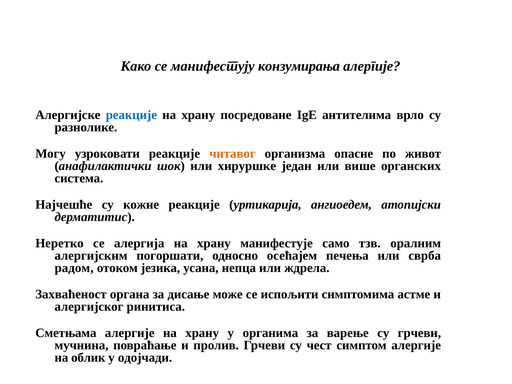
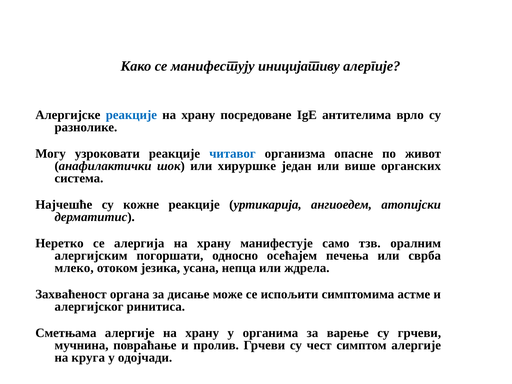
конзумирања: конзумирања -> иницијативу (299, 66)
читавог colour: orange -> blue (232, 154)
радом: радом -> млеко (74, 268)
облик: облик -> круга (88, 358)
